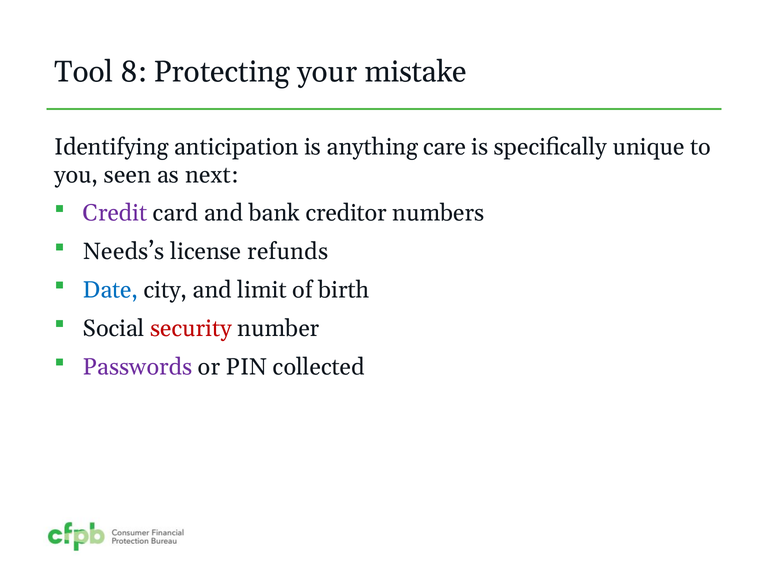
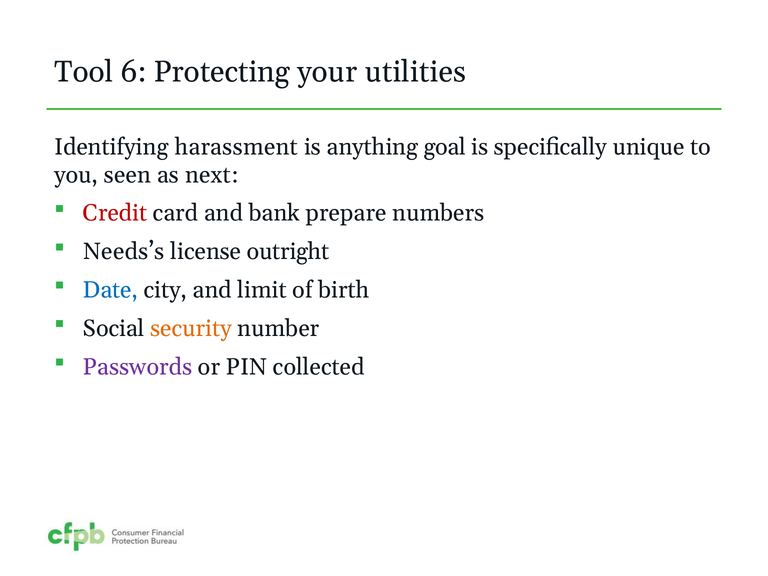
8: 8 -> 6 (134, 72)
mistake: mistake -> utilities (415, 72)
anticipation: anticipation -> harassment (236, 147)
care: care -> goal (445, 147)
Credit colour: purple -> red (115, 213)
creditor: creditor -> prepare (346, 213)
refunds: refunds -> outright (288, 252)
security colour: red -> orange (191, 328)
